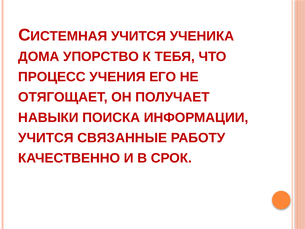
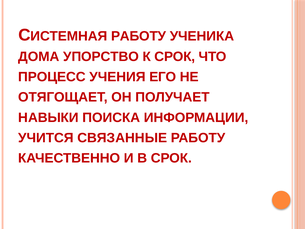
УЧИТСЯ: УЧИТСЯ -> РАБОТУ (139, 36)
К ТЕБЯ: ТЕБЯ -> СРОК (175, 56)
